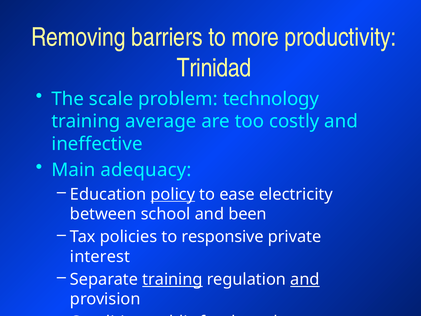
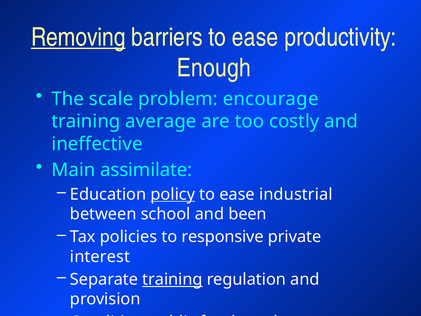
Removing underline: none -> present (78, 37)
barriers to more: more -> ease (255, 37)
Trinidad: Trinidad -> Enough (214, 68)
technology: technology -> encourage (271, 99)
adequacy: adequacy -> assimilate (146, 170)
electricity: electricity -> industrial (296, 194)
and underline: present -> none (305, 279)
